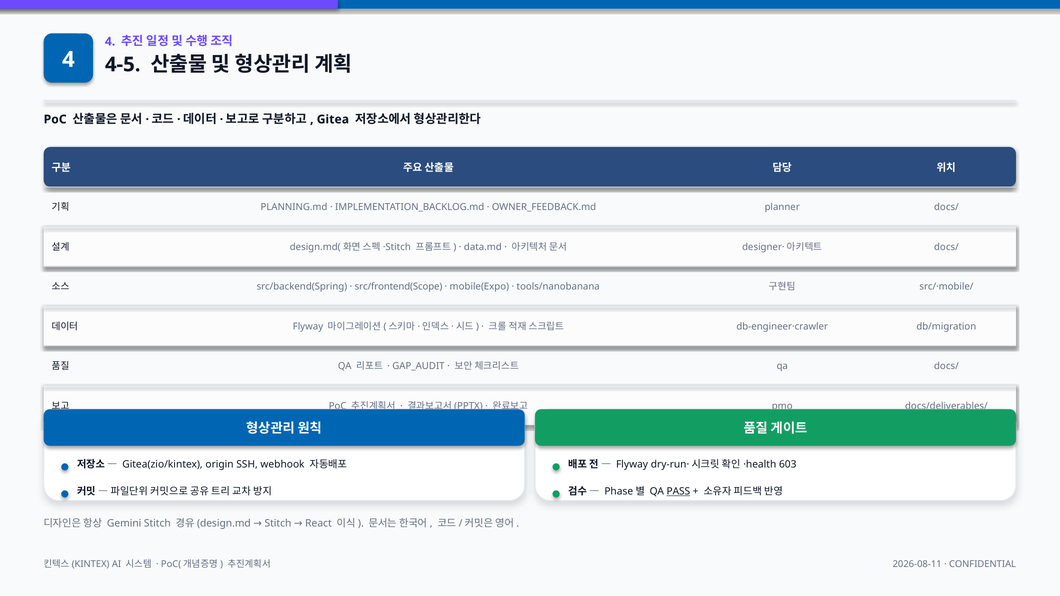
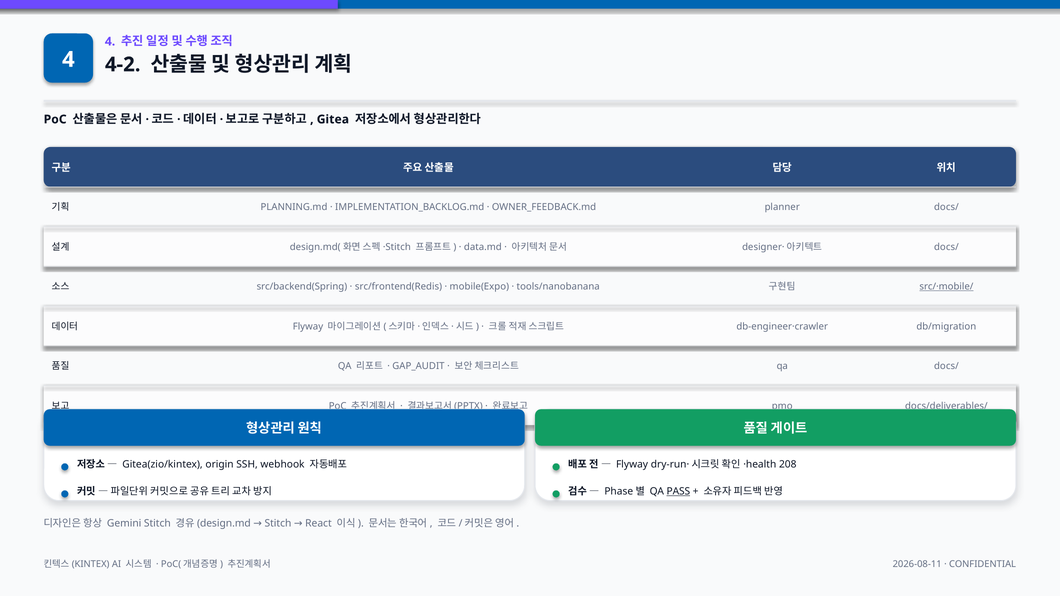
4-5: 4-5 -> 4-2 (123, 65)
src/frontend(Scope: src/frontend(Scope -> src/frontend(Redis (398, 287)
src/·mobile/ underline: none -> present (946, 287)
603: 603 -> 208 (788, 465)
